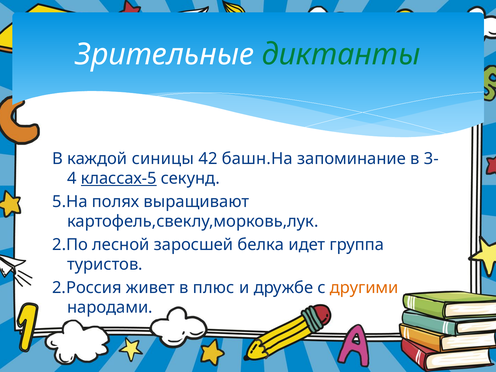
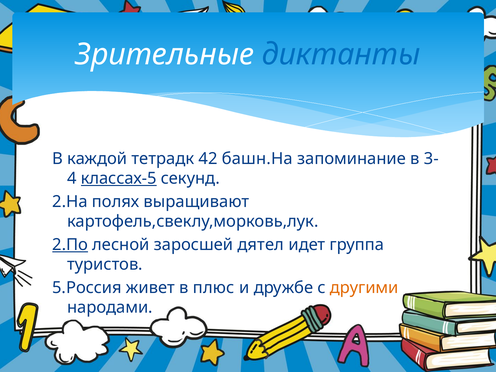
диктанты colour: green -> blue (341, 54)
синицы: синицы -> тетрадк (163, 159)
5.На: 5.На -> 2.На (70, 202)
2.По underline: none -> present (70, 245)
белка: белка -> дятел (261, 245)
2.Россия: 2.Россия -> 5.Россия (87, 288)
